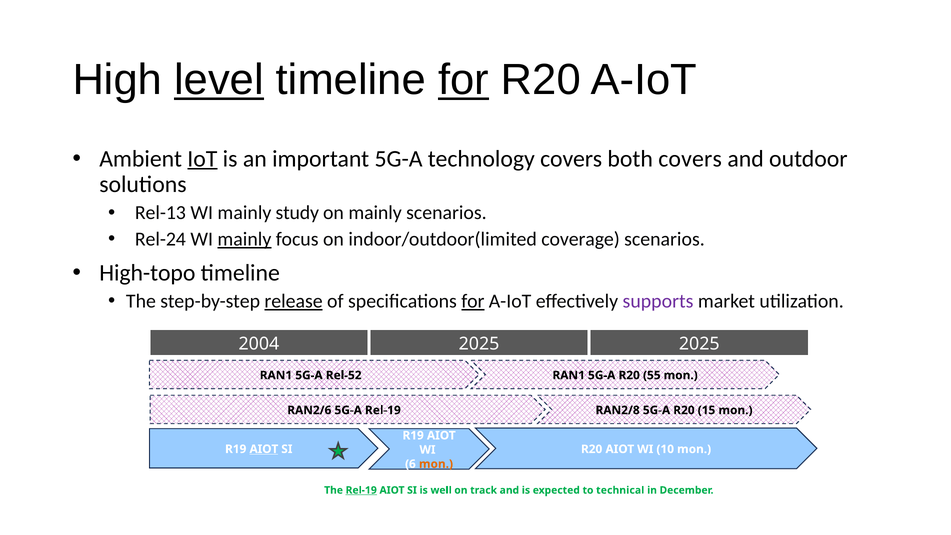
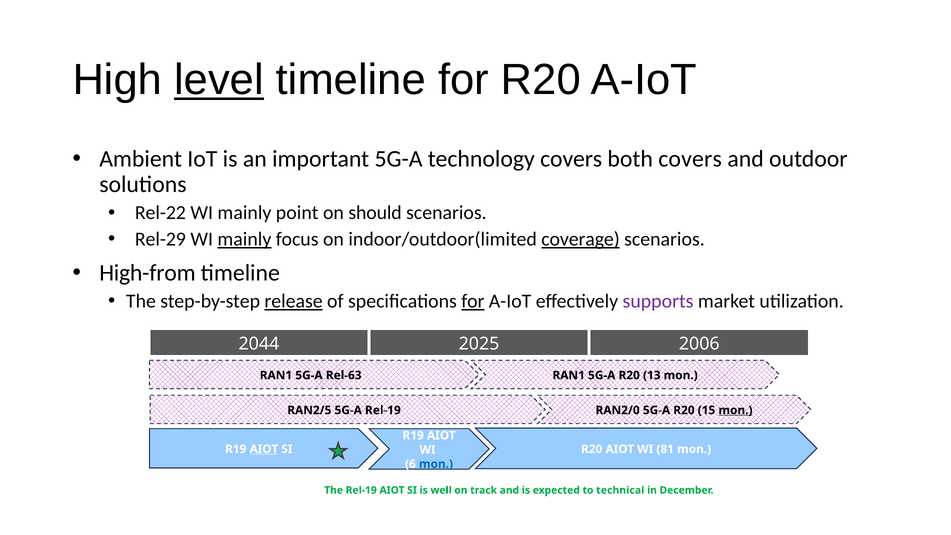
for underline: present -> none (463, 80)
IoT underline: present -> none (202, 159)
Rel-13: Rel-13 -> Rel-22 (160, 213)
study: study -> point (297, 213)
on mainly: mainly -> should (375, 213)
Rel-24: Rel-24 -> Rel-29 (160, 239)
coverage underline: none -> present (581, 239)
High-topo: High-topo -> High-from (147, 273)
2004: 2004 -> 2044 (259, 344)
2025 2025: 2025 -> 2006 (699, 344)
Rel-52: Rel-52 -> Rel-63 (344, 375)
55: 55 -> 13 (652, 375)
RAN2/6: RAN2/6 -> RAN2/5 (309, 410)
RAN2/8: RAN2/8 -> RAN2/0 (618, 410)
mon underline: none -> present (735, 410)
10: 10 -> 81 (665, 449)
mon colour: orange -> blue (436, 464)
Rel-19 underline: present -> none (361, 490)
